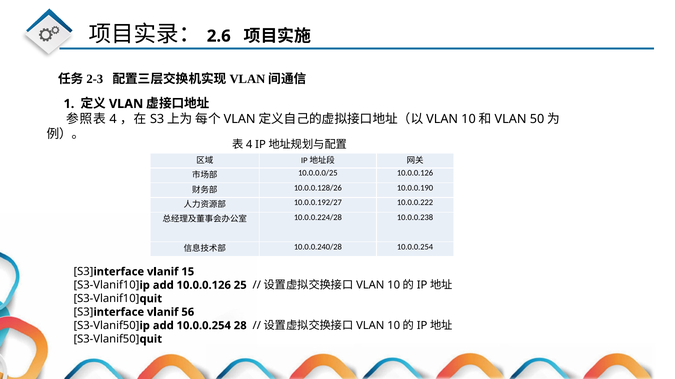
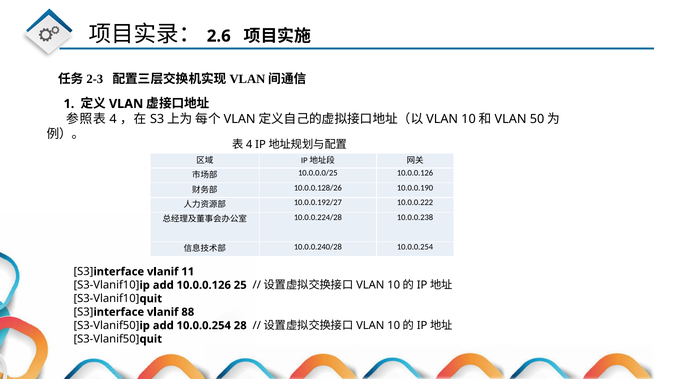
15: 15 -> 11 (188, 272)
56: 56 -> 88 (188, 313)
